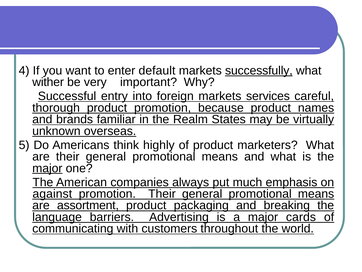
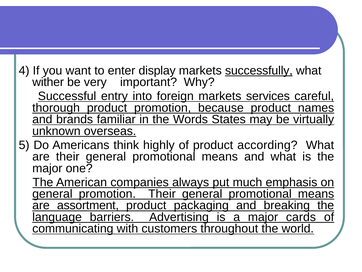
default: default -> display (157, 70)
Realm: Realm -> Words (190, 119)
marketers: marketers -> according (267, 145)
major underline: present -> none (47, 168)
against: against -> general (52, 194)
